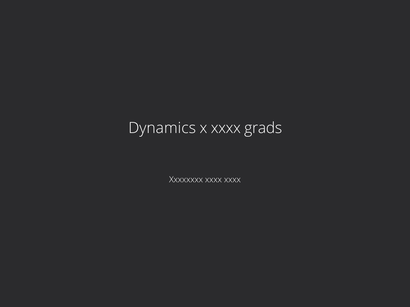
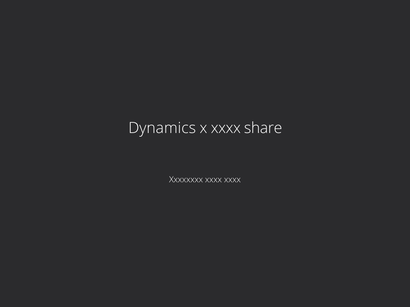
grads: grads -> share (263, 128)
